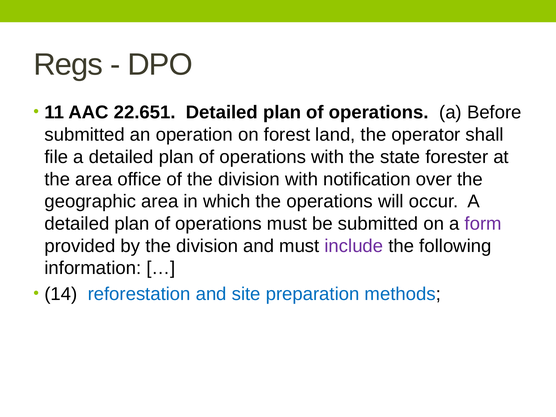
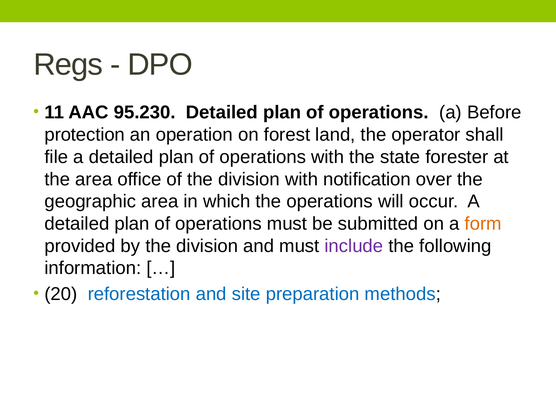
22.651: 22.651 -> 95.230 (145, 113)
submitted: submitted -> protection (85, 135)
form colour: purple -> orange (483, 224)
14: 14 -> 20 (61, 294)
